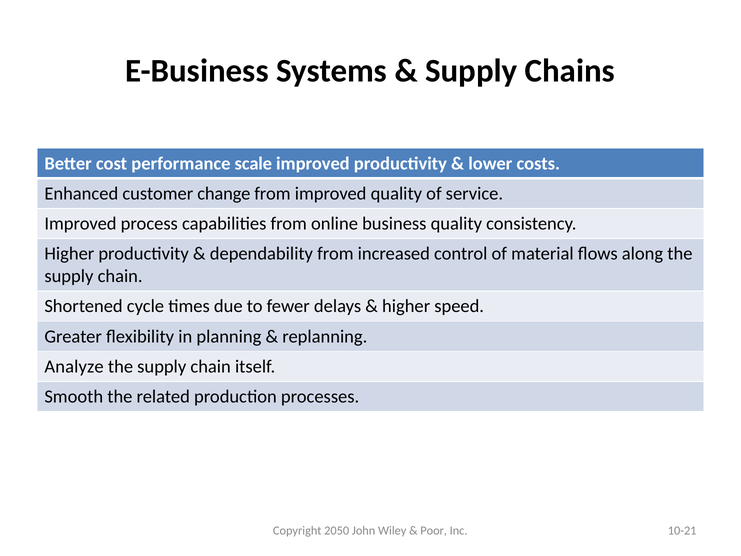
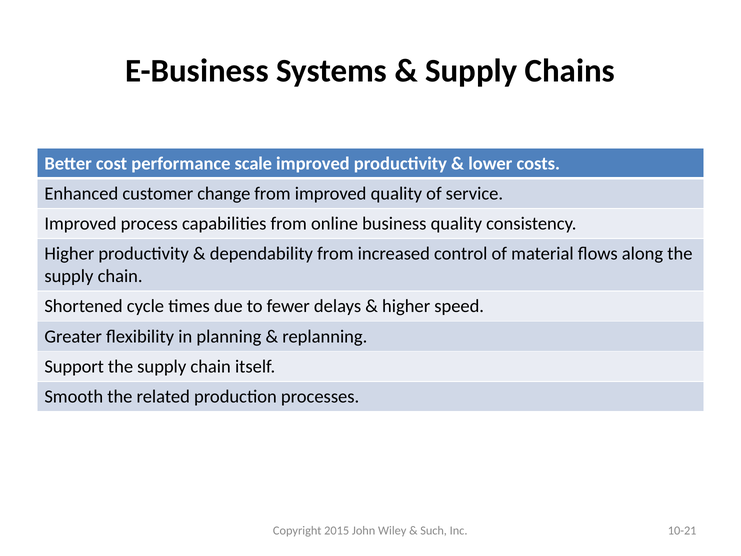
Analyze: Analyze -> Support (74, 366)
2050: 2050 -> 2015 (337, 531)
Poor: Poor -> Such (434, 531)
